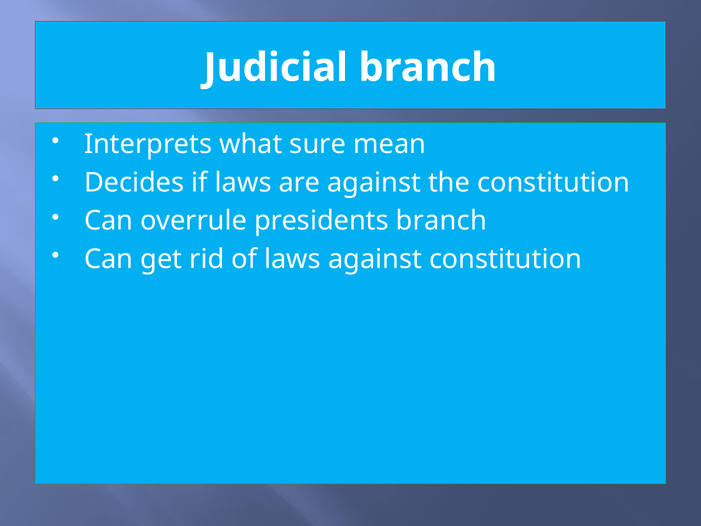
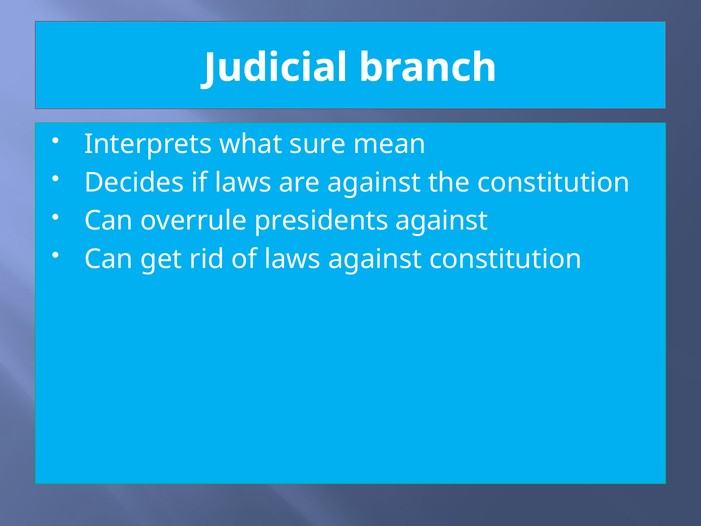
presidents branch: branch -> against (442, 221)
